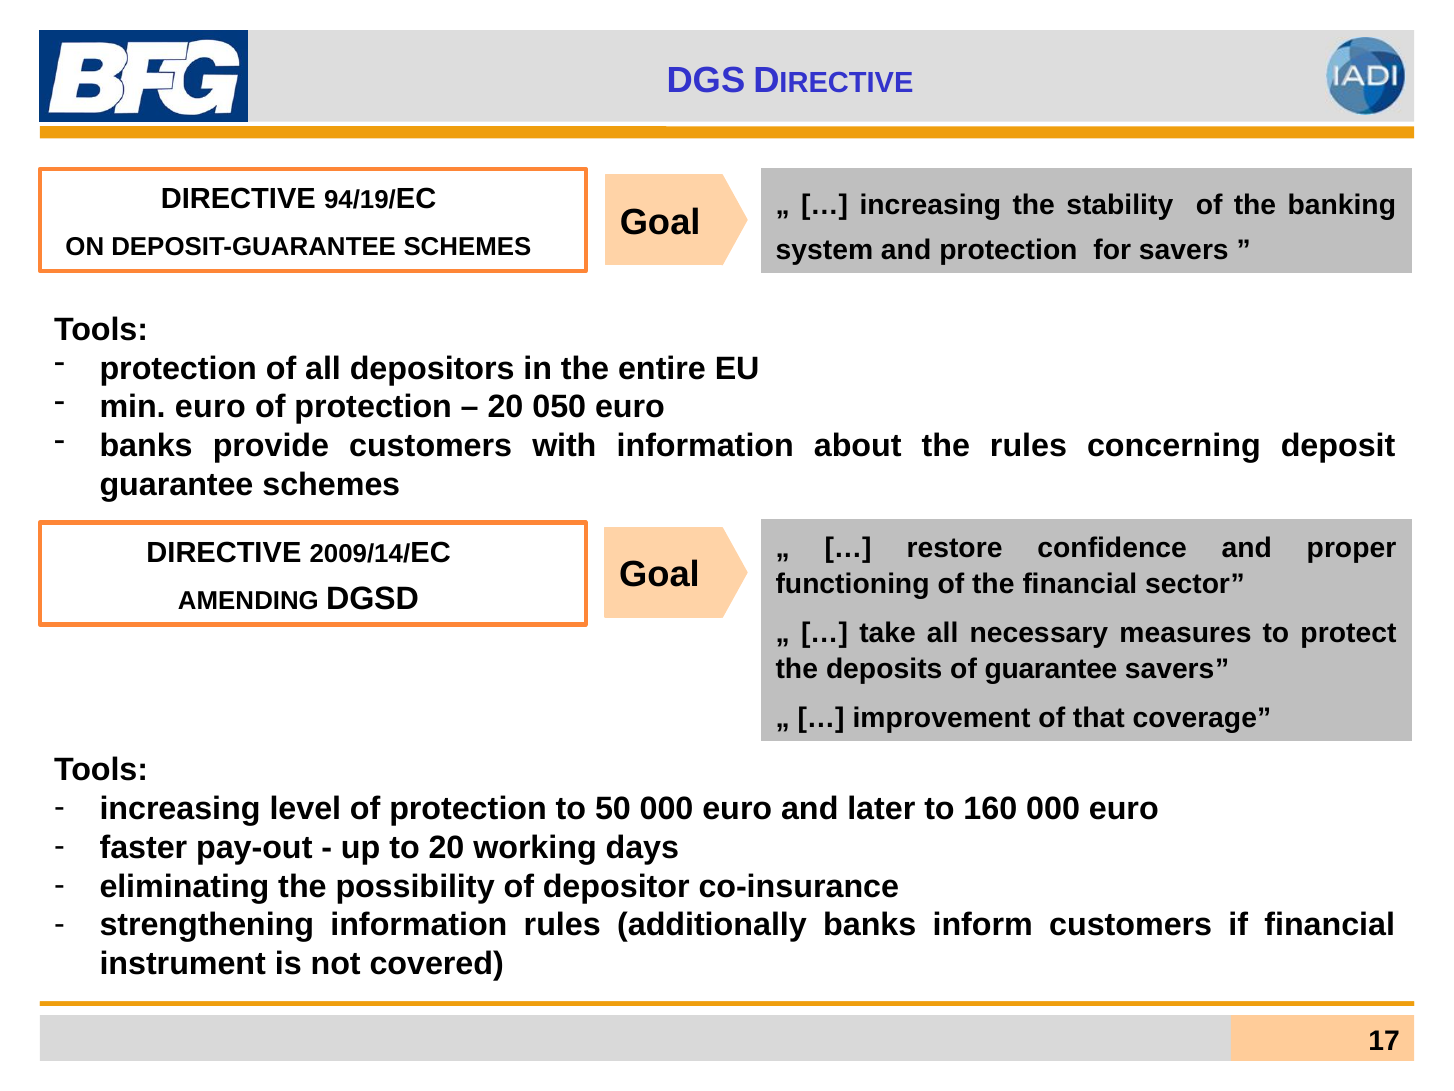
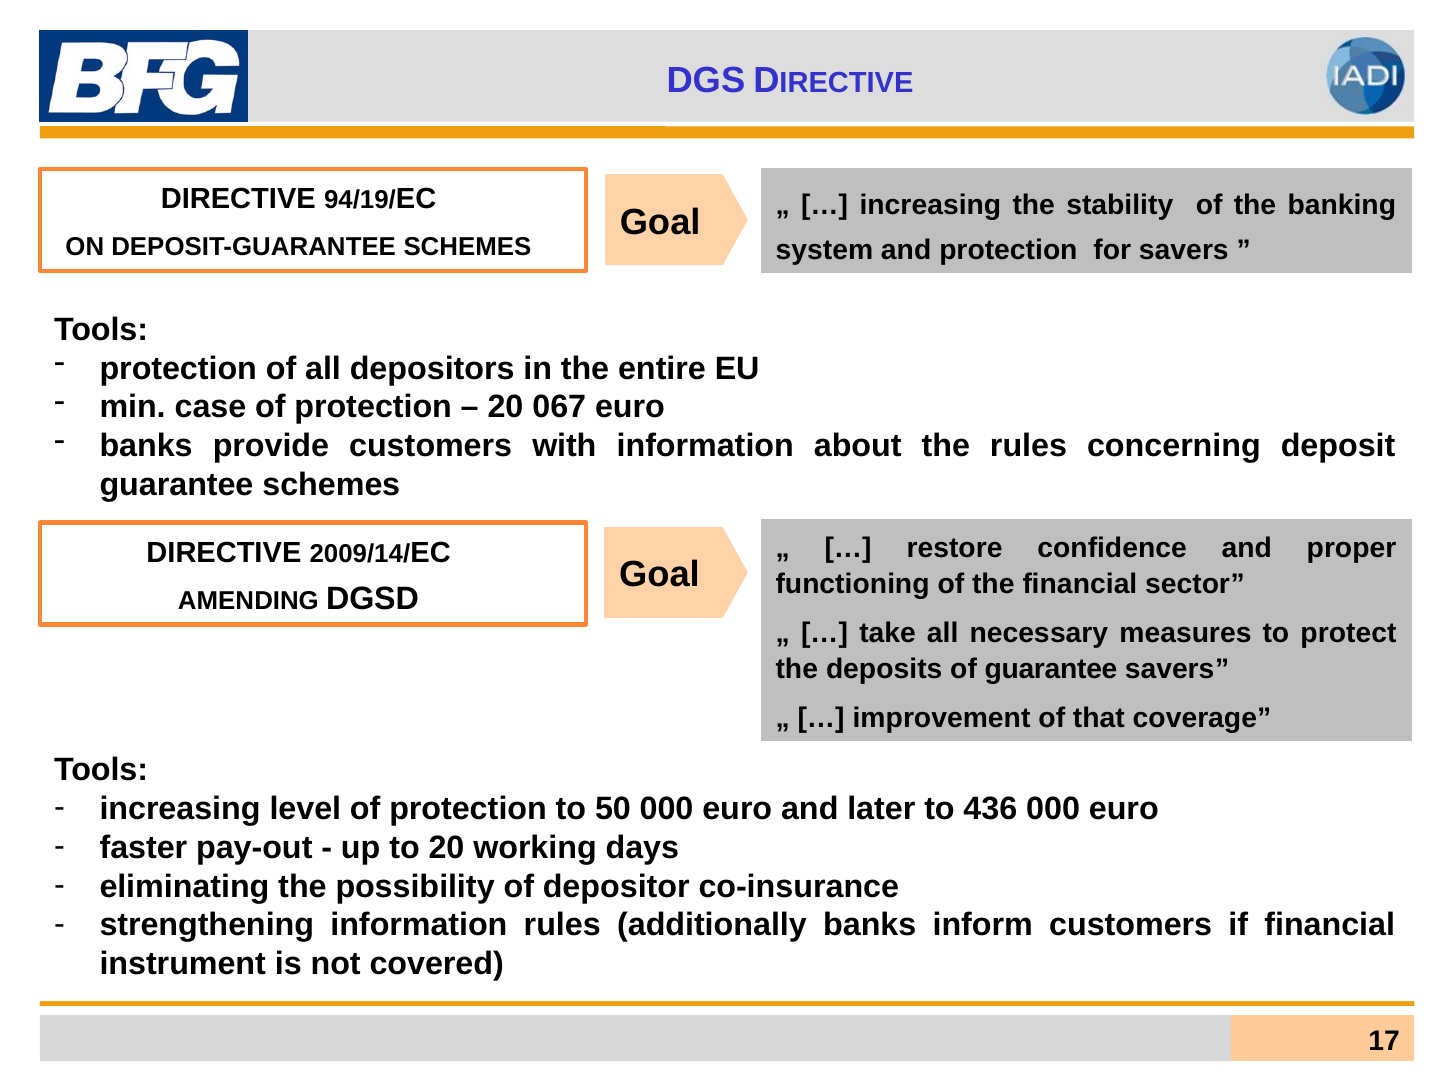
min euro: euro -> case (210, 407)
050: 050 -> 067 (559, 407)
160: 160 -> 436 (990, 809)
